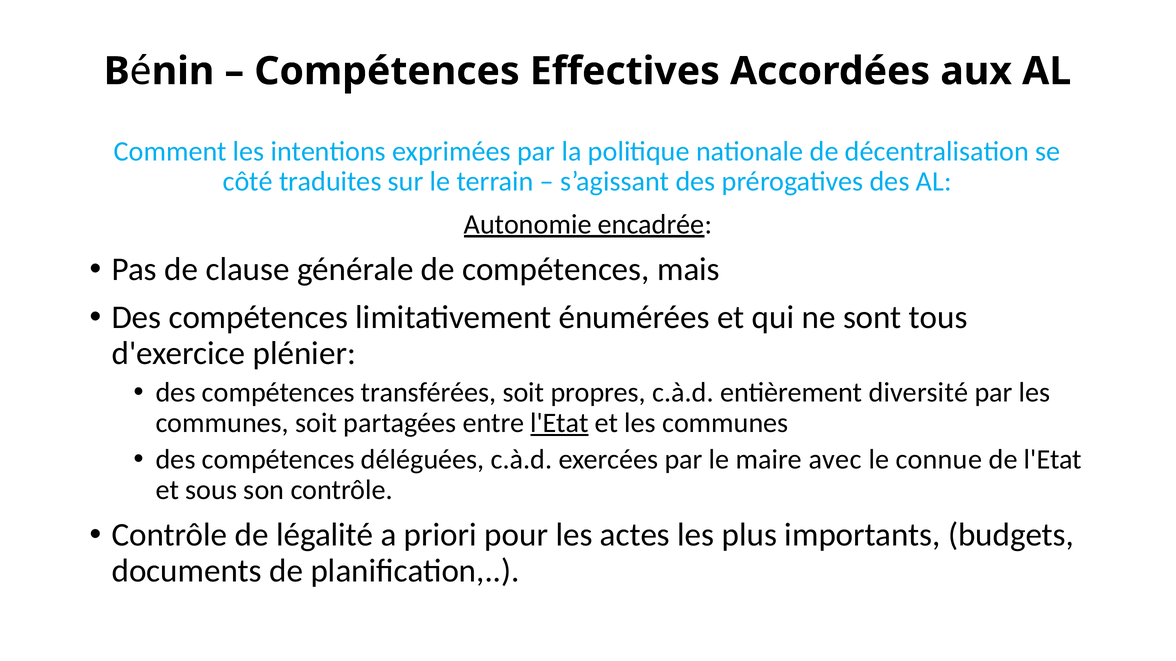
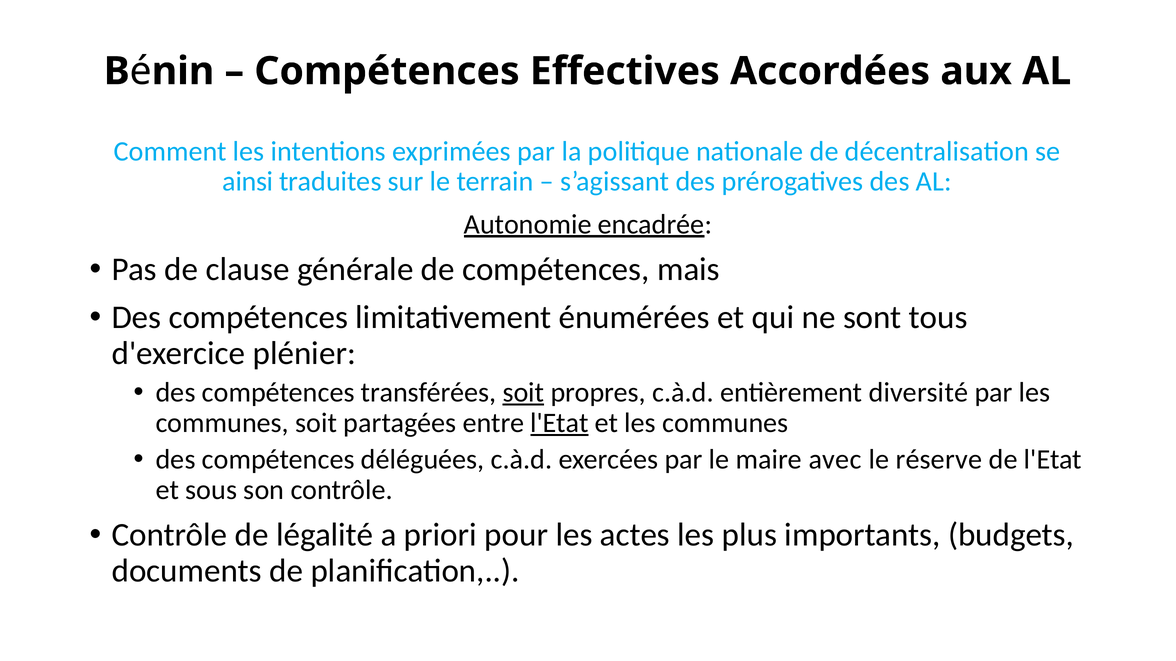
côté: côté -> ainsi (248, 182)
soit underline: none -> present (523, 393)
connue: connue -> réserve (939, 460)
